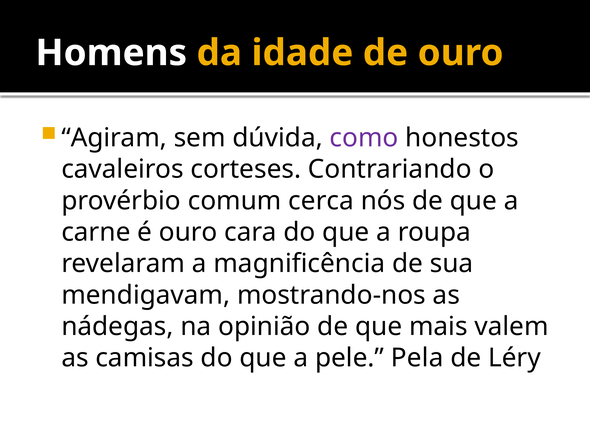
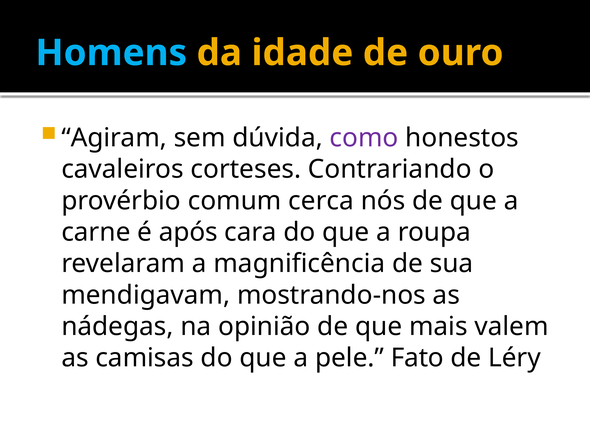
Homens colour: white -> light blue (111, 53)
é ouro: ouro -> após (188, 232)
Pela: Pela -> Fato (417, 358)
